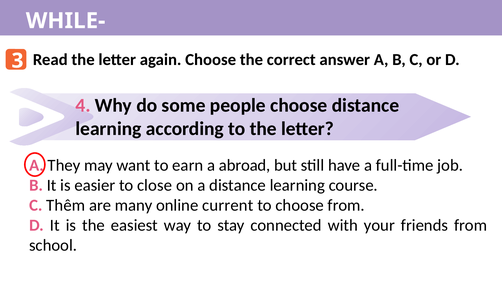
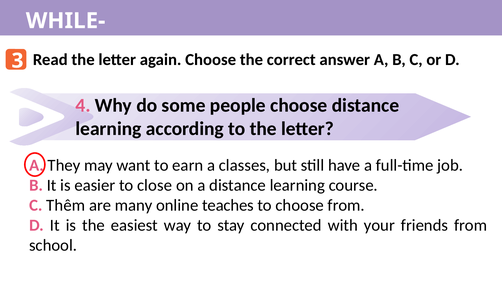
abroad: abroad -> classes (245, 165)
current: current -> teaches (228, 206)
